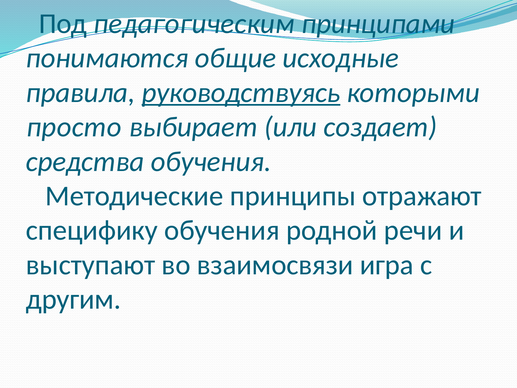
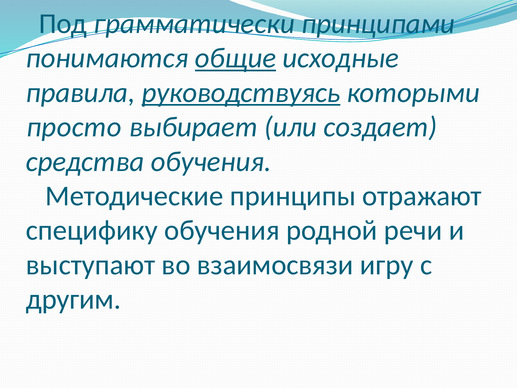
педагогическим: педагогическим -> грамматически (194, 24)
общие underline: none -> present (235, 58)
игра: игра -> игру (387, 265)
